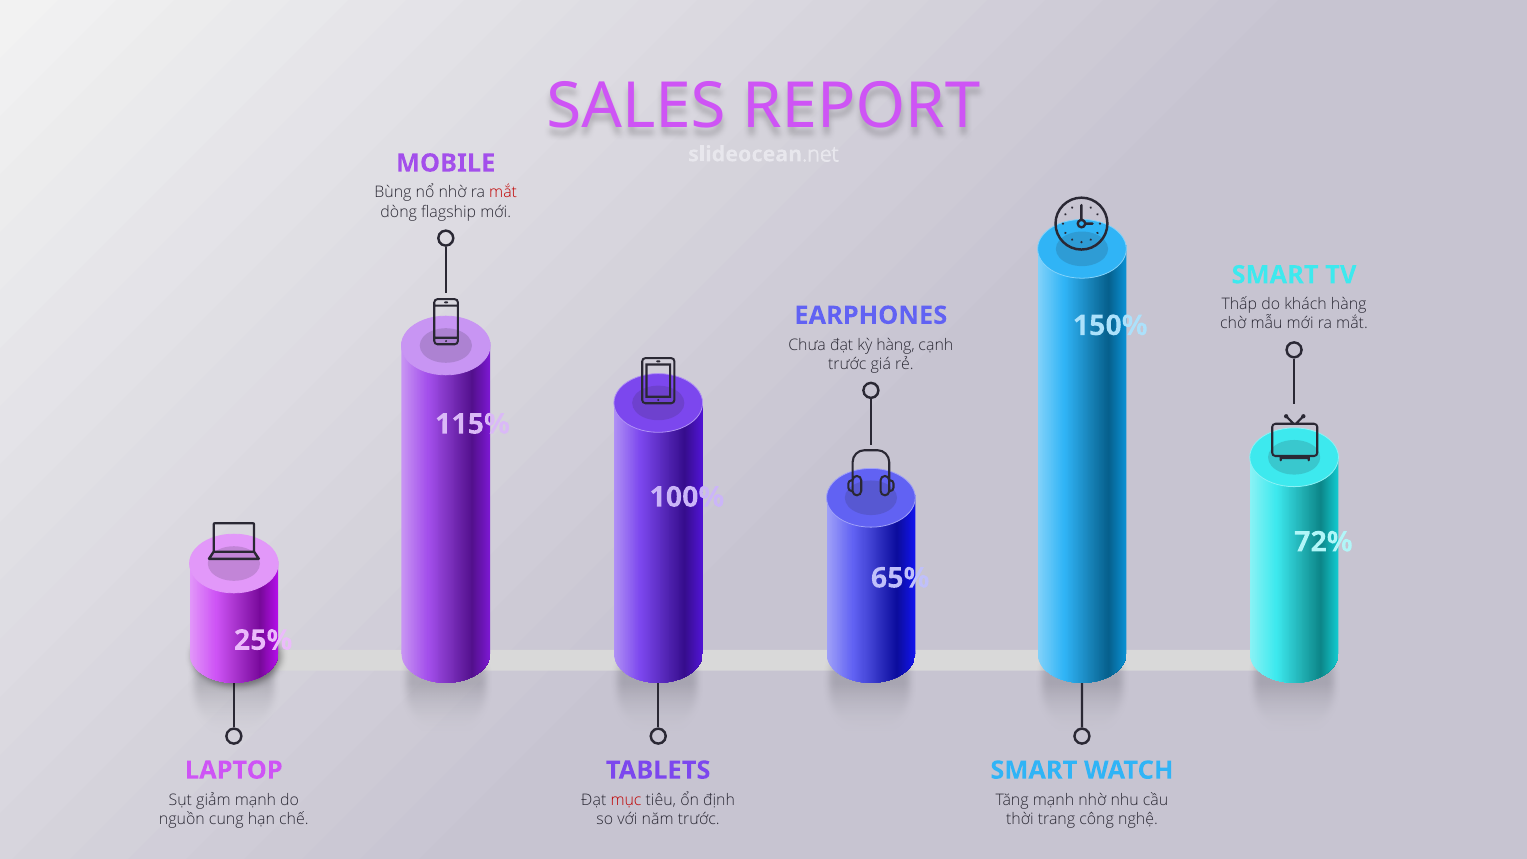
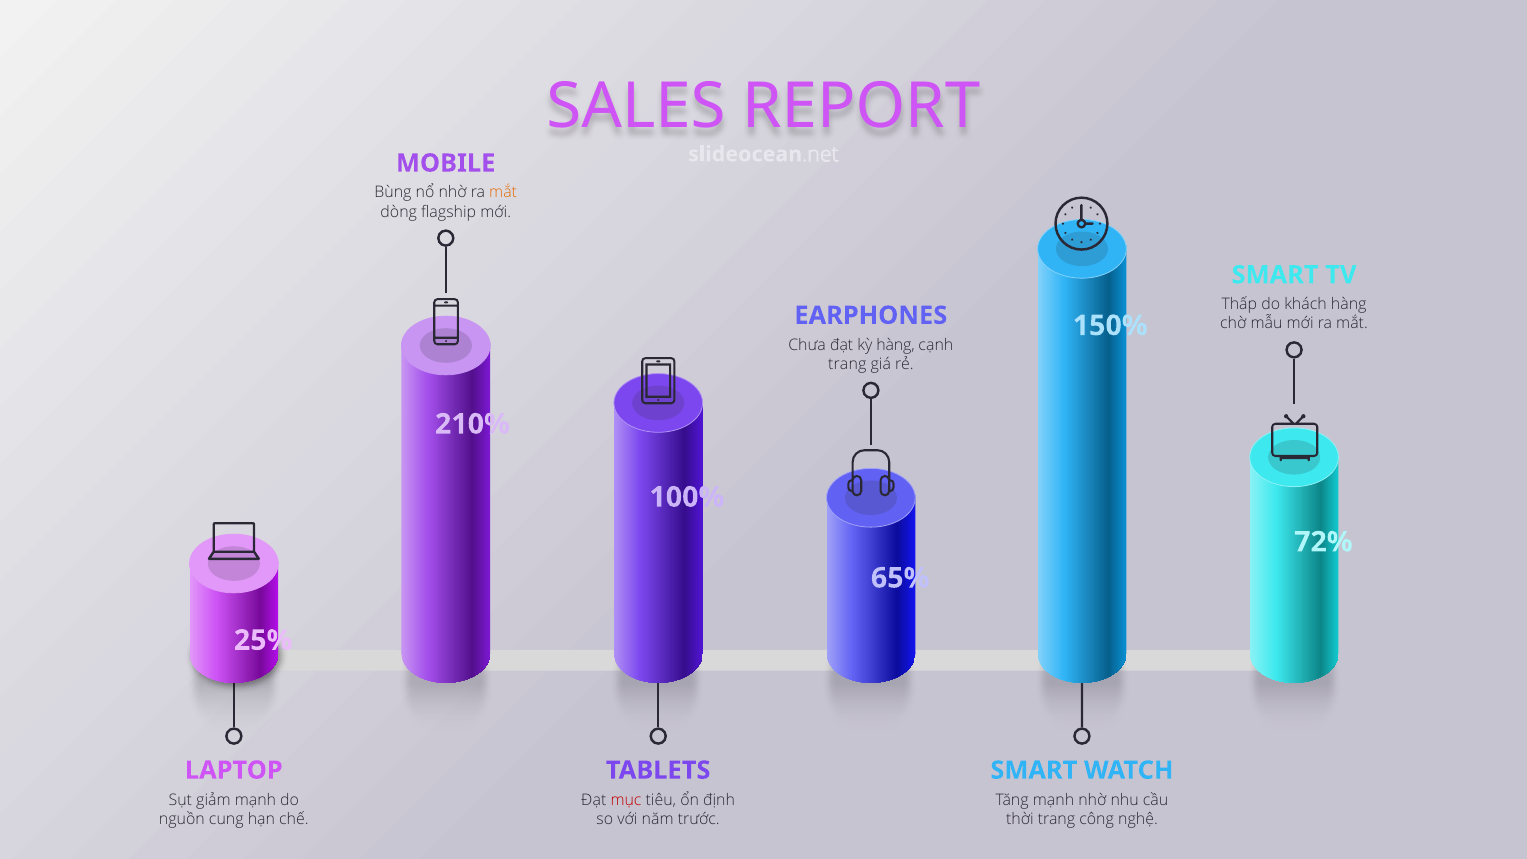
mắt colour: red -> orange (503, 193)
trước: trước -> trang (847, 364)
115%: 115% -> 210% (472, 424)
